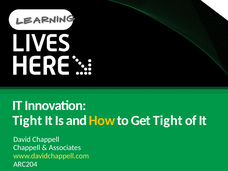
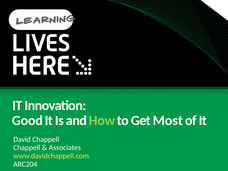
Tight: Tight -> Good (27, 120)
How colour: yellow -> light green (102, 120)
Get Tight: Tight -> Most (168, 120)
